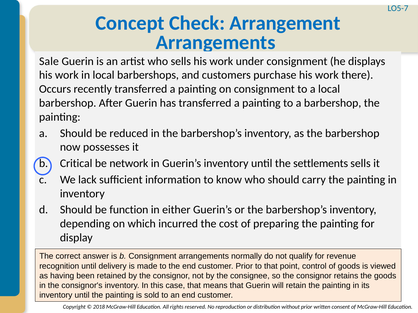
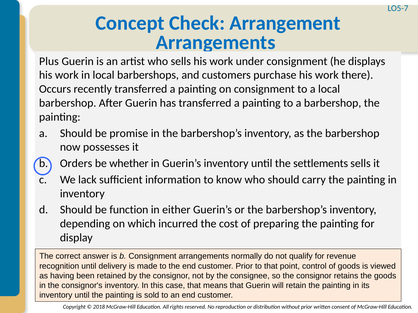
Sale: Sale -> Plus (49, 61)
reduced: reduced -> promise (129, 133)
Critical: Critical -> Orders (76, 164)
network: network -> whether (129, 164)
